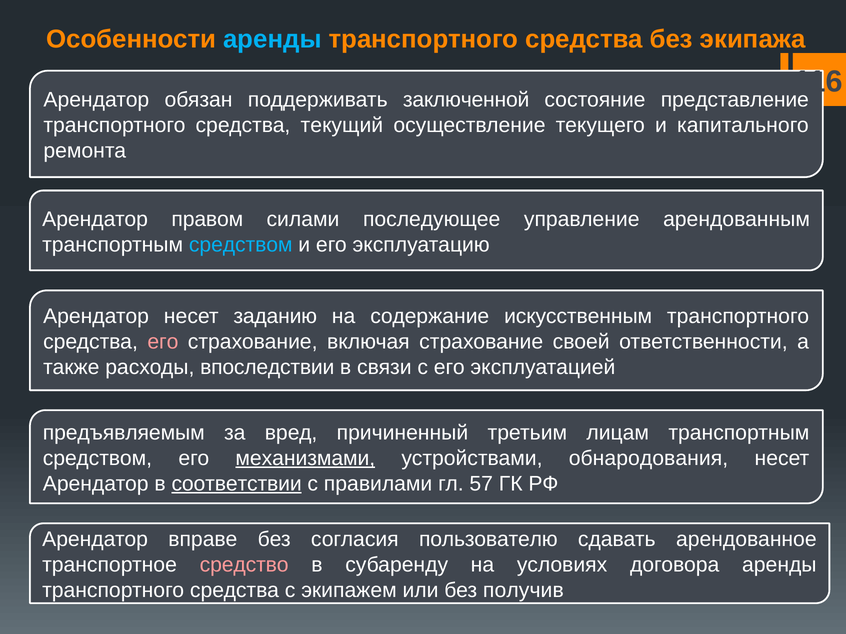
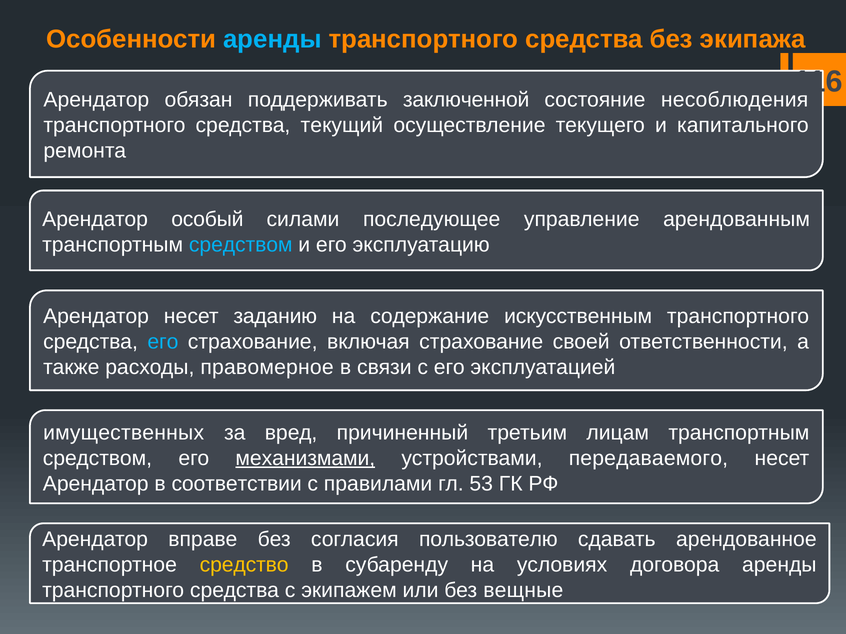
представление: представление -> несоблюдения (735, 100)
правом: правом -> особый (207, 219)
его colour: pink -> light blue (163, 342)
впоследствии: впоследствии -> правомерное (267, 367)
предъявляемым: предъявляемым -> имущественных (124, 433)
обнародования: обнародования -> передаваемого (648, 459)
соответствии underline: present -> none (237, 484)
57: 57 -> 53 (481, 484)
средство colour: pink -> yellow (244, 565)
получив: получив -> вещные (523, 591)
